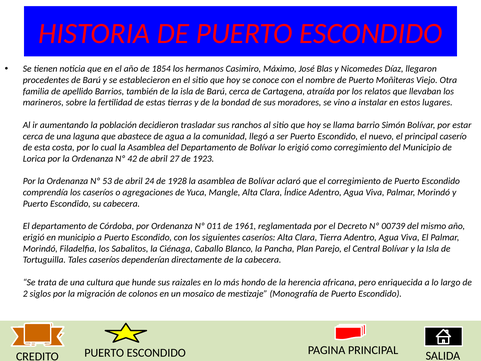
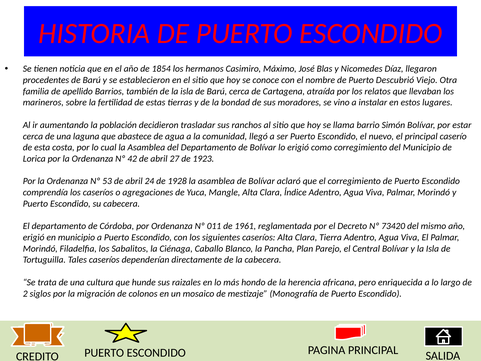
Moñiteras: Moñiteras -> Descubrió (395, 80)
00739: 00739 -> 73420 (393, 226)
